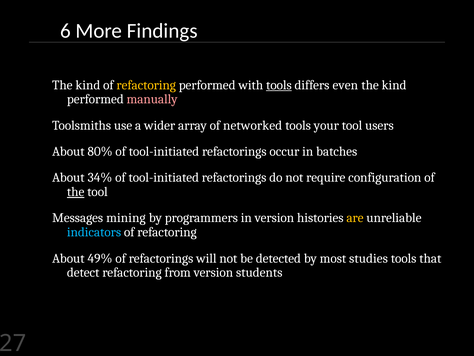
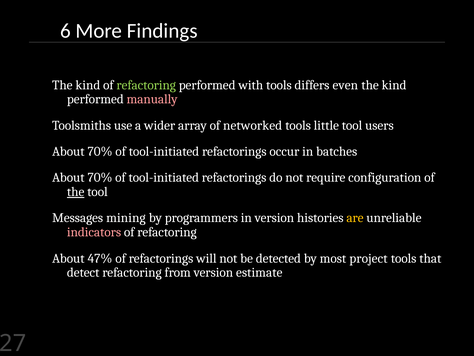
refactoring colour: yellow -> light green (146, 85)
tools underline: present -> none (279, 85)
your: your -> little (326, 125)
80%: 80% -> 70% (100, 151)
34%: 34% -> 70% (100, 177)
indicators colour: light blue -> pink (94, 232)
49%: 49% -> 47% (100, 258)
studies: studies -> project (368, 258)
students: students -> estimate (259, 272)
